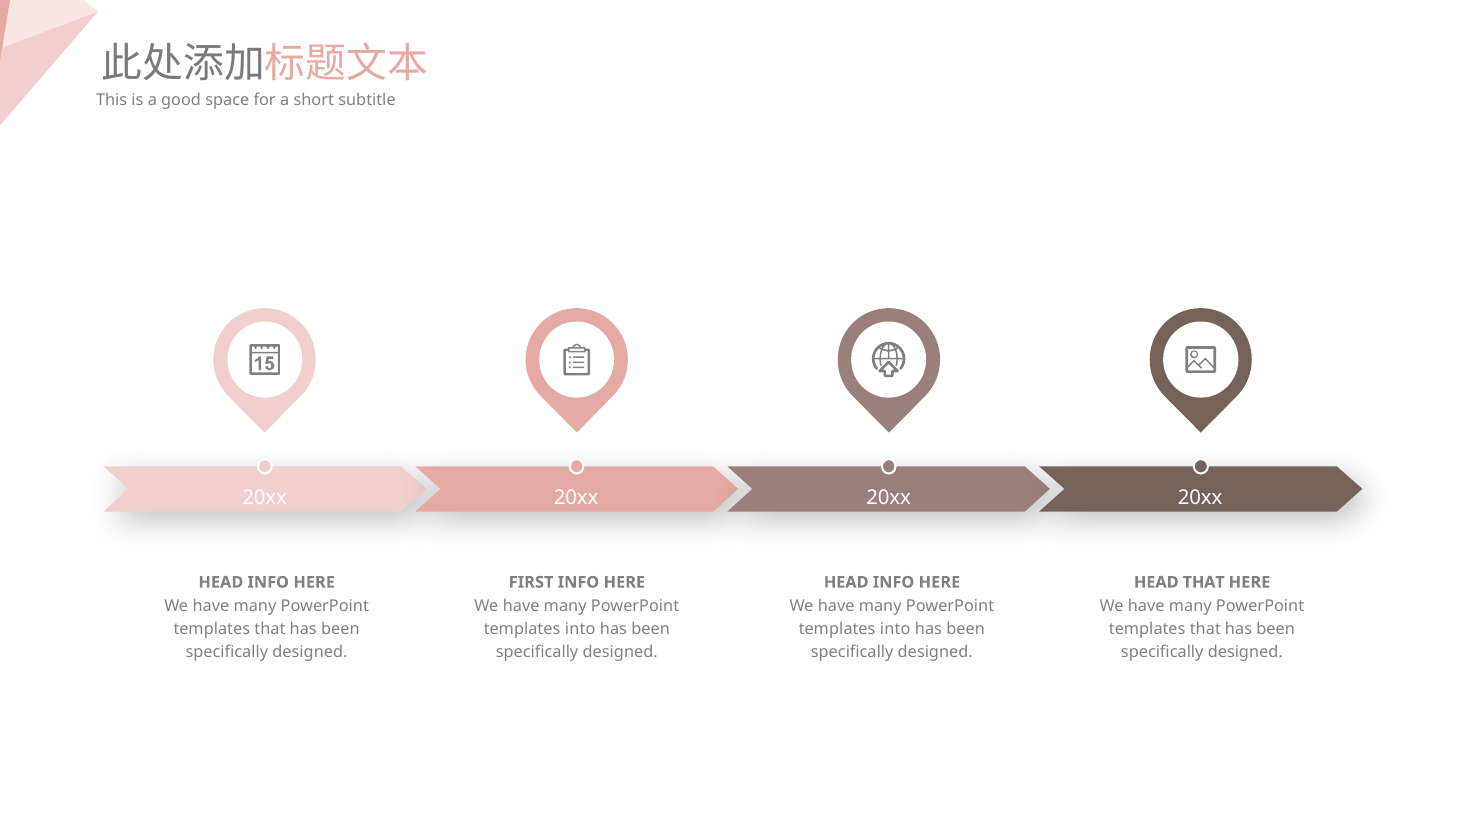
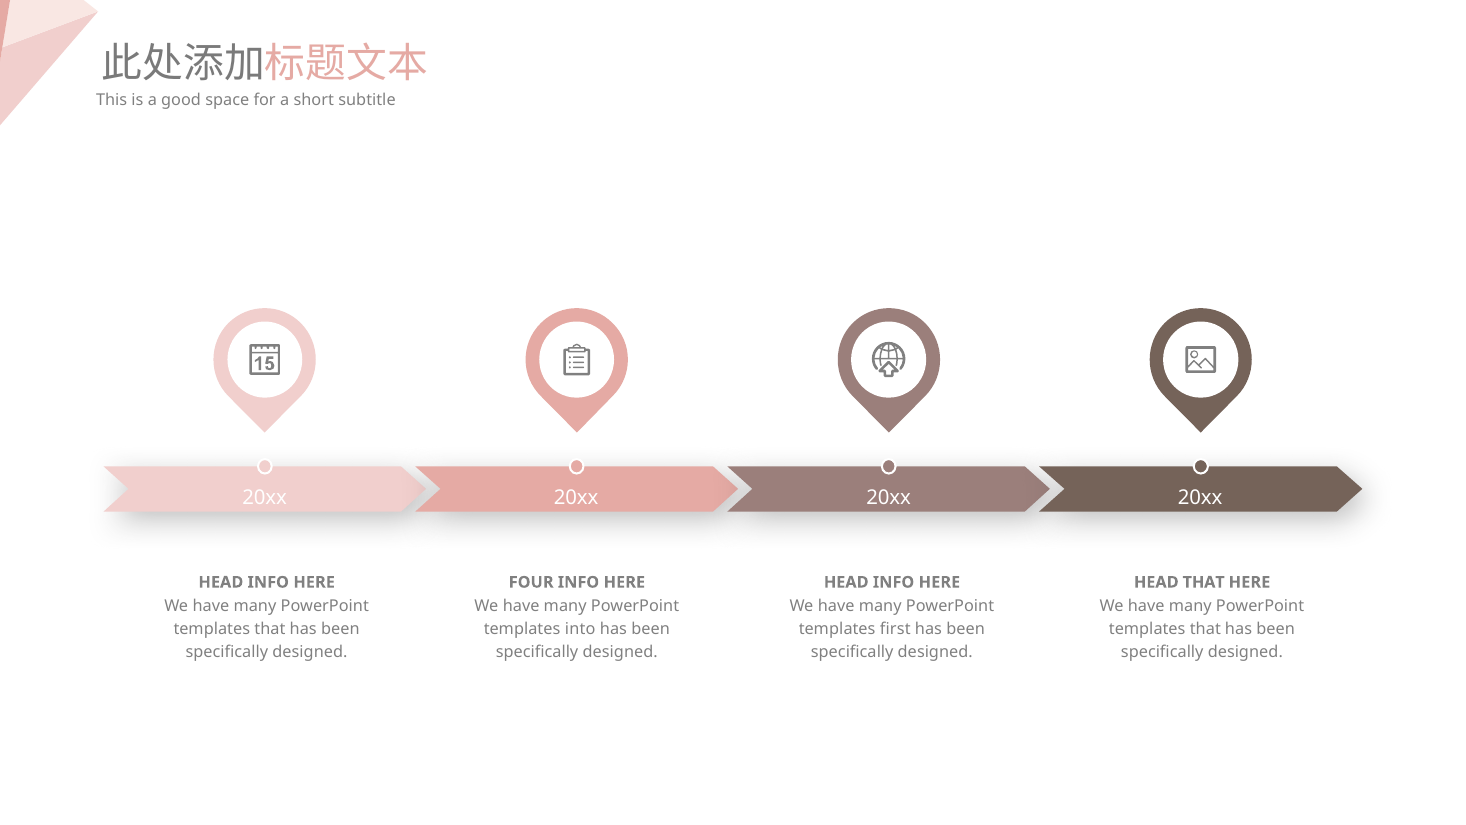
FIRST: FIRST -> FOUR (531, 582)
into: into -> first (895, 629)
